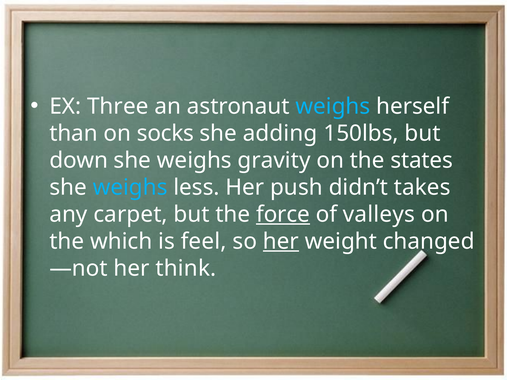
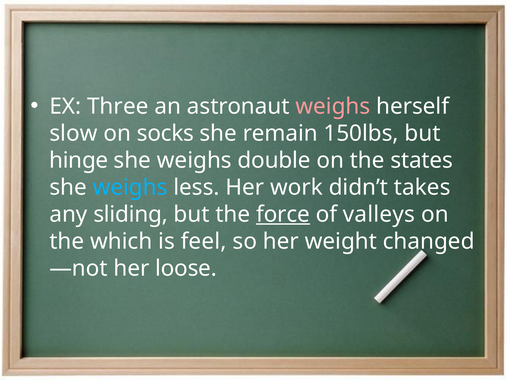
weighs colour: light blue -> pink (333, 106)
than: than -> slow (73, 133)
adding: adding -> remain (280, 133)
down: down -> hinge (79, 160)
gravity: gravity -> double (274, 160)
push: push -> work (296, 187)
carpet: carpet -> sliding (131, 215)
her underline: present -> none (281, 242)
think: think -> loose (186, 269)
